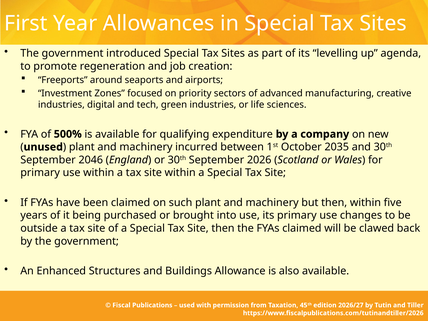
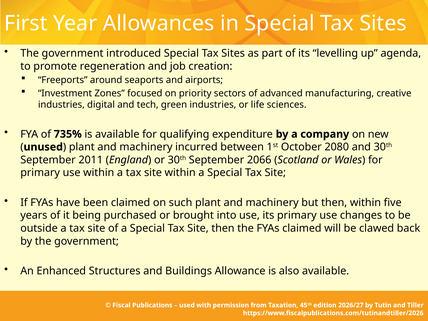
500%: 500% -> 735% (68, 134)
2035: 2035 -> 2080 (337, 147)
2046: 2046 -> 2011 (91, 160)
2026: 2026 -> 2066 (259, 160)
